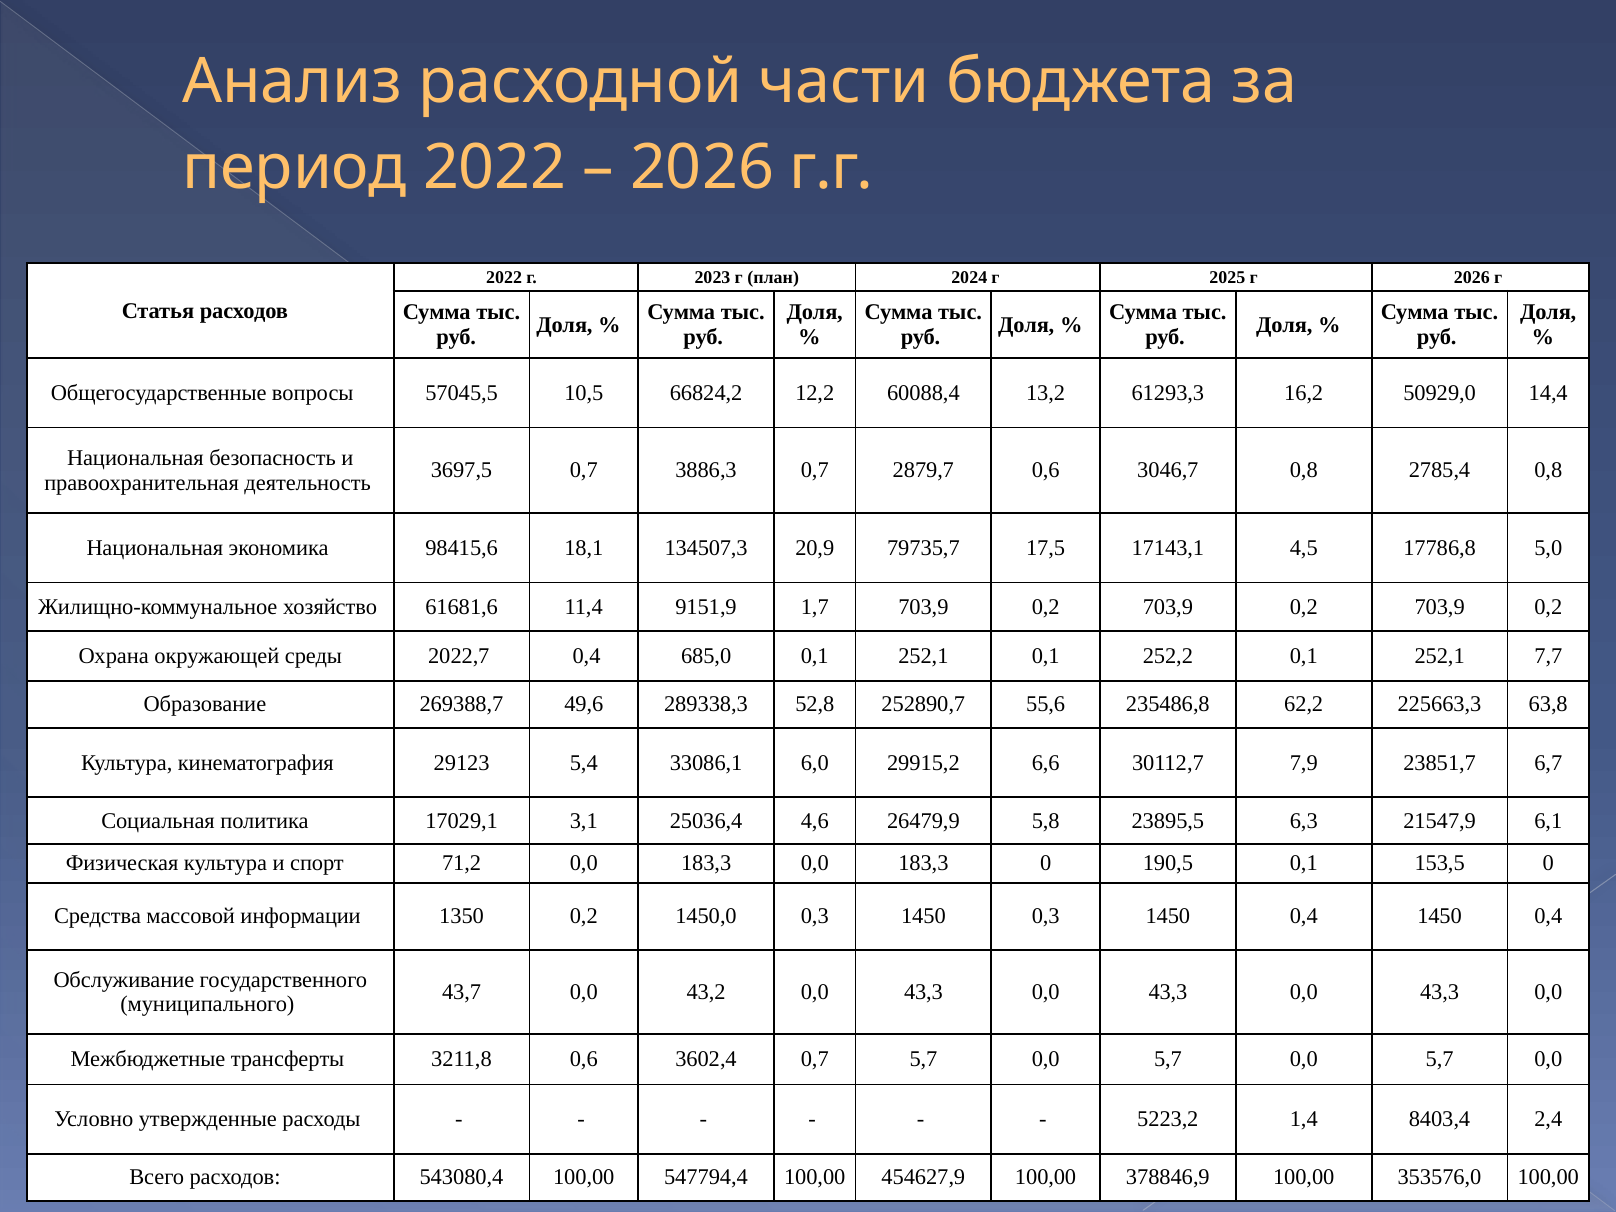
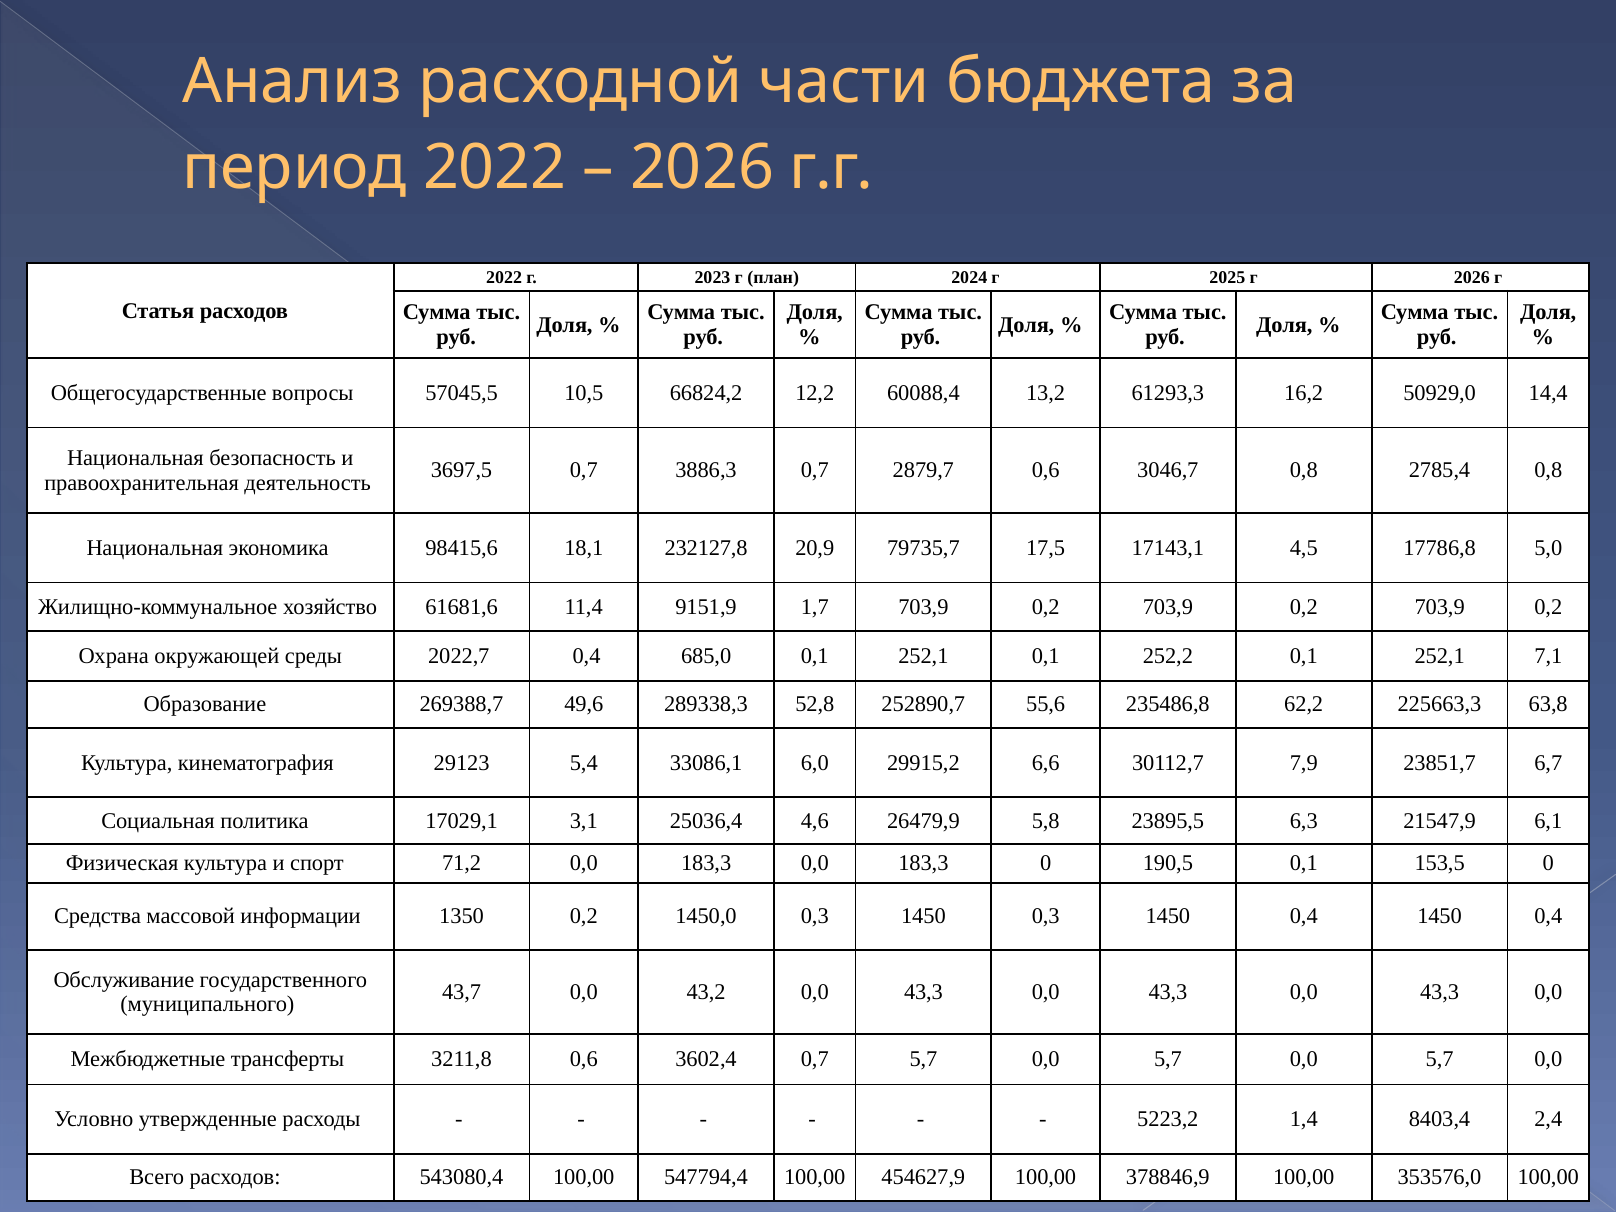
134507,3: 134507,3 -> 232127,8 (706, 548)
7,7: 7,7 -> 7,1 (1548, 656)
